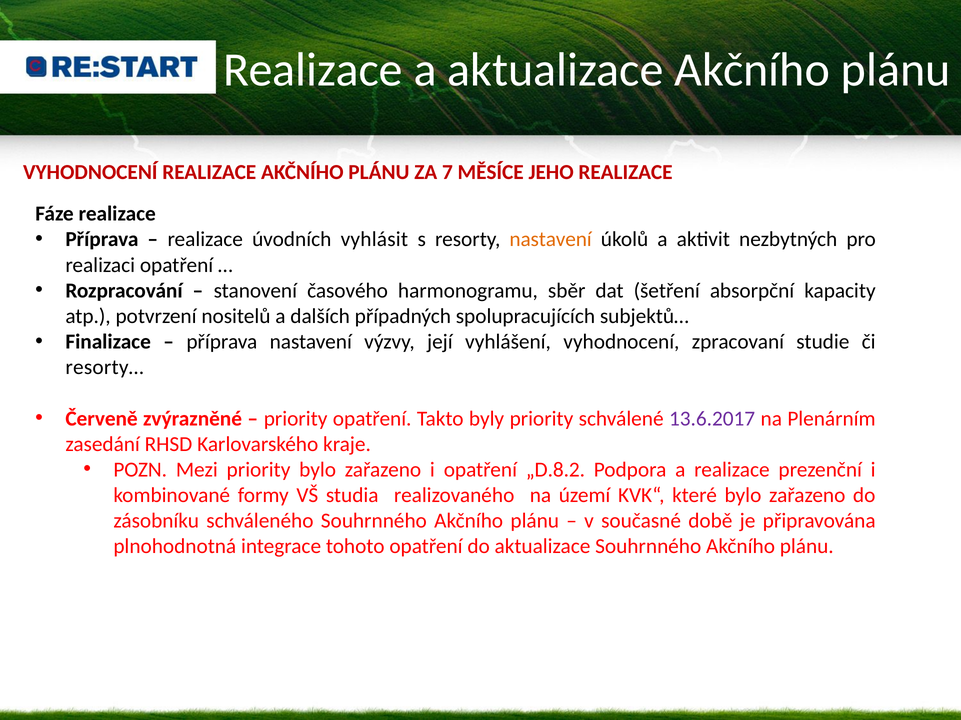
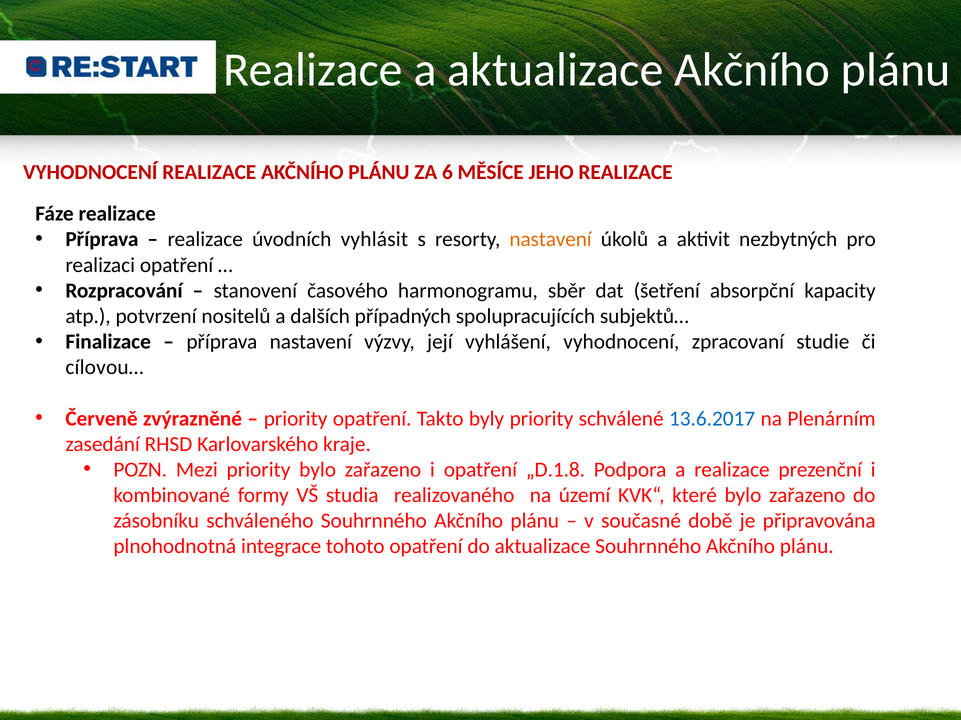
7: 7 -> 6 (447, 172)
resorty…: resorty… -> cílovou… (104, 368)
13.6.2017 colour: purple -> blue (712, 419)
„D.8.2: „D.8.2 -> „D.1.8 (555, 470)
